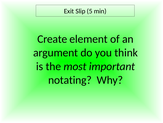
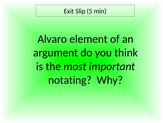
Create: Create -> Alvaro (52, 39)
